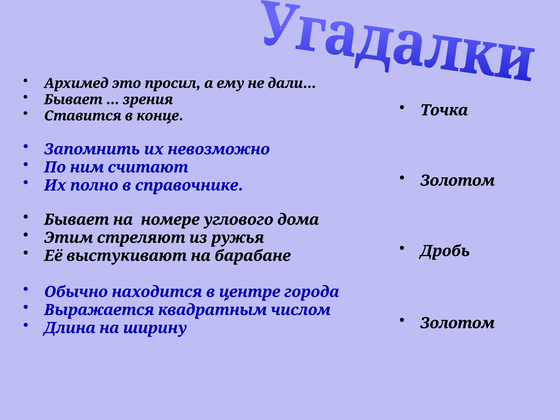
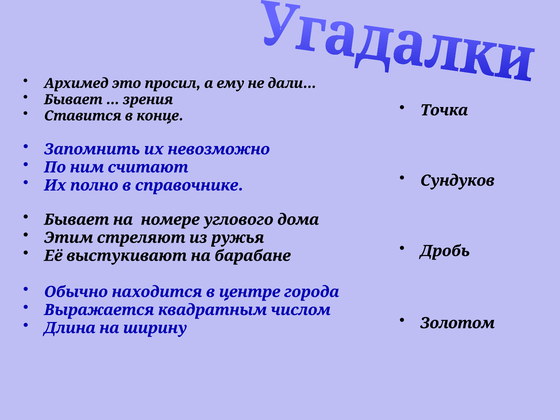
Золотом: Золотом -> Сундуков (458, 181)
